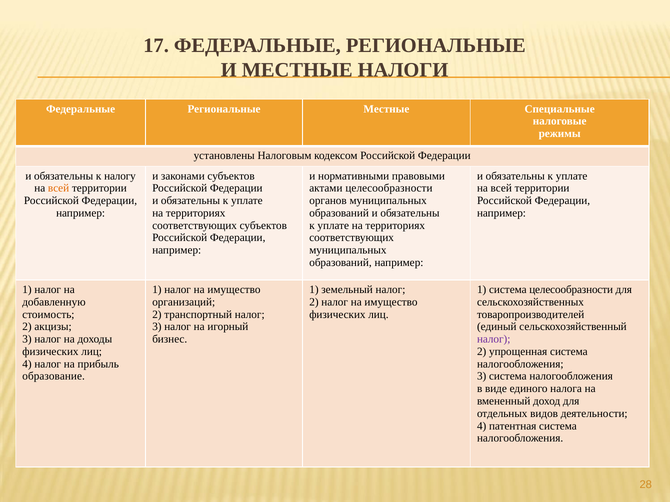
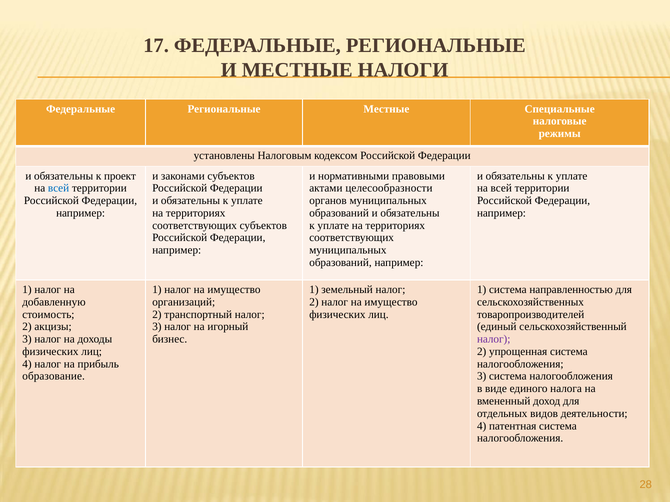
налогу: налогу -> проект (120, 176)
всей colour: orange -> blue (59, 188)
система целесообразности: целесообразности -> направленностью (571, 290)
